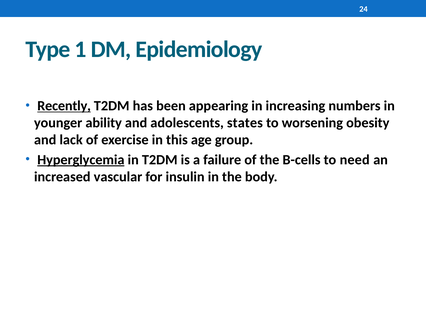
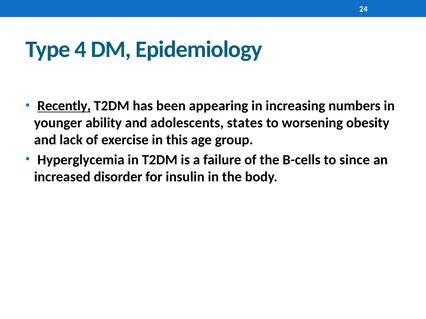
1: 1 -> 4 (81, 50)
Hyperglycemia underline: present -> none (81, 160)
need: need -> since (355, 160)
vascular: vascular -> disorder (118, 177)
